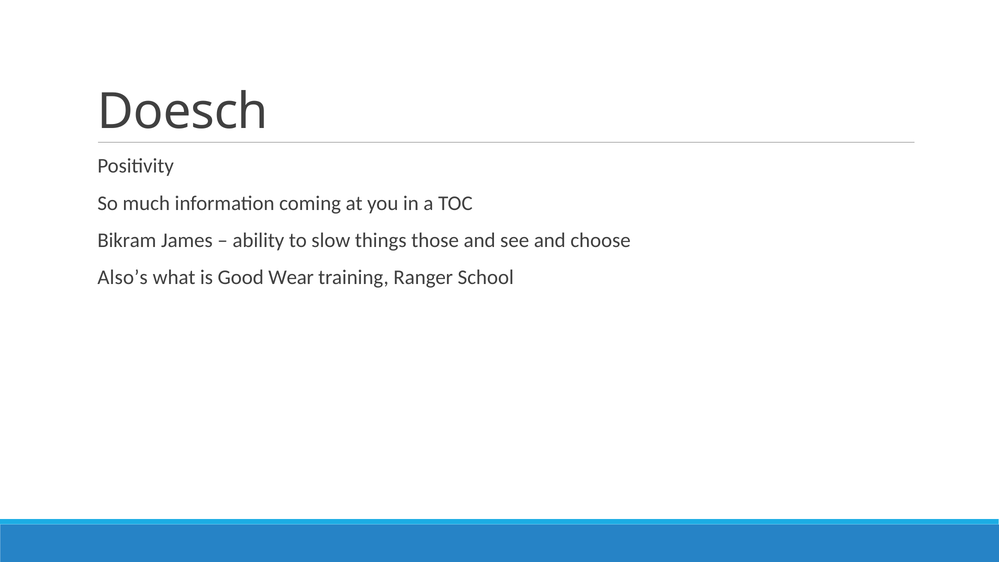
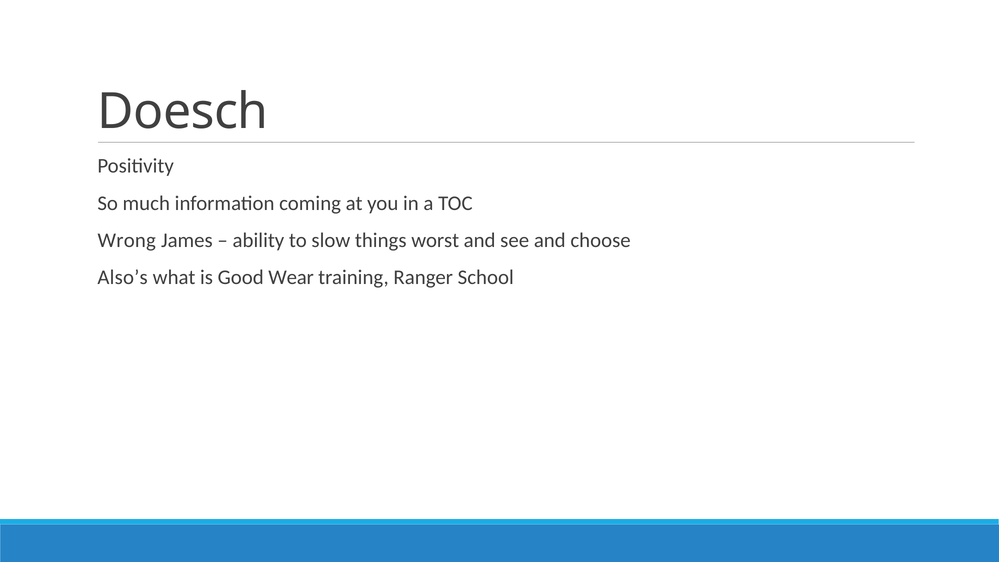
Bikram: Bikram -> Wrong (127, 240)
those: those -> worst (435, 240)
